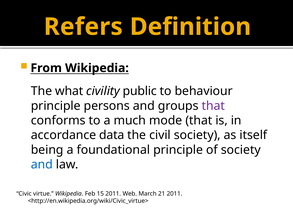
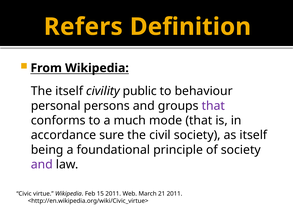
The what: what -> itself (69, 91)
principle: principle -> personal (56, 106)
data: data -> sure (112, 135)
and colour: blue -> purple (42, 164)
